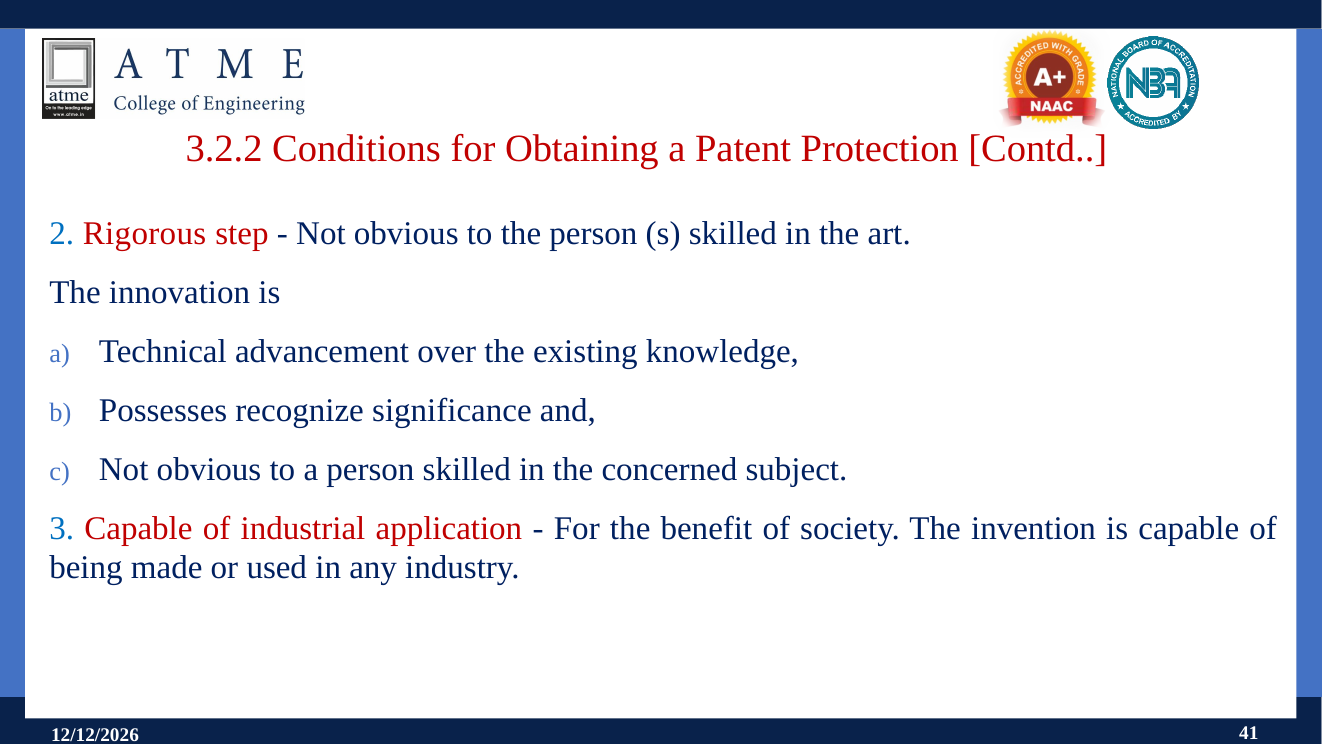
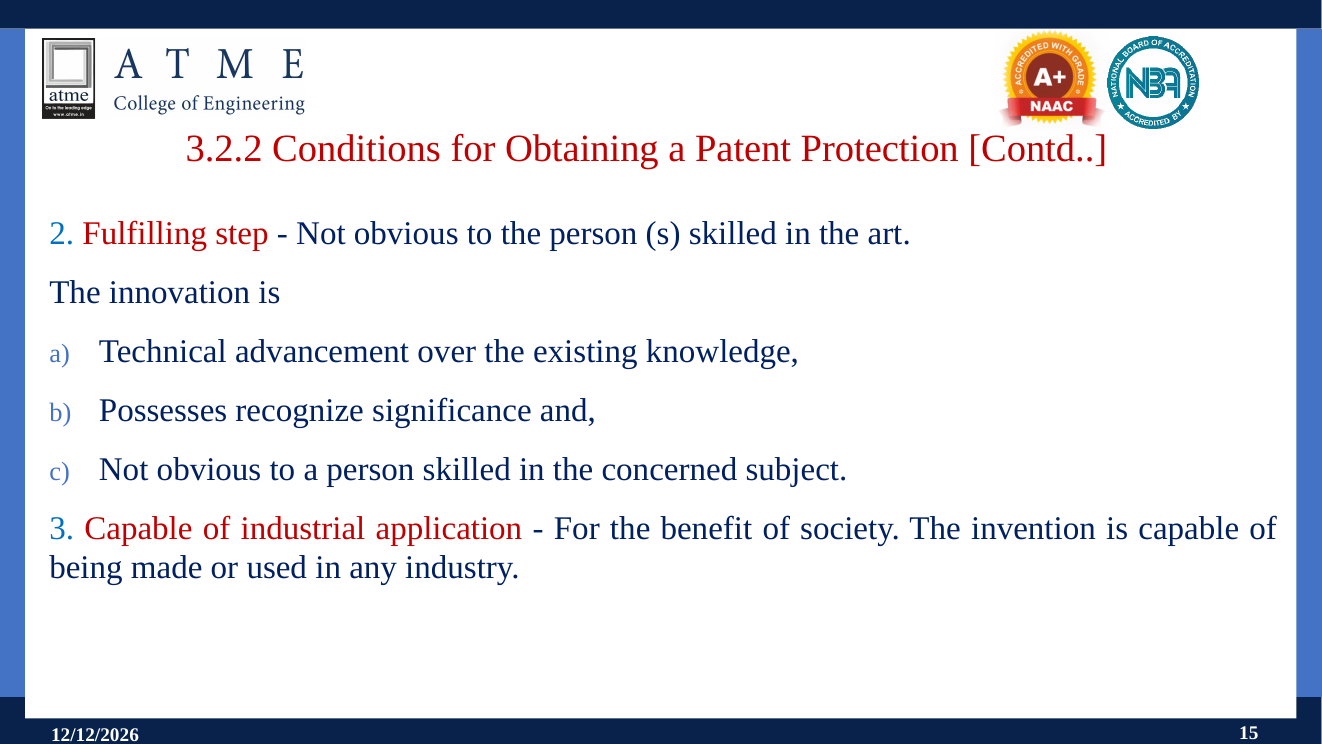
Rigorous: Rigorous -> Fulfilling (145, 233)
41: 41 -> 15 (1249, 733)
